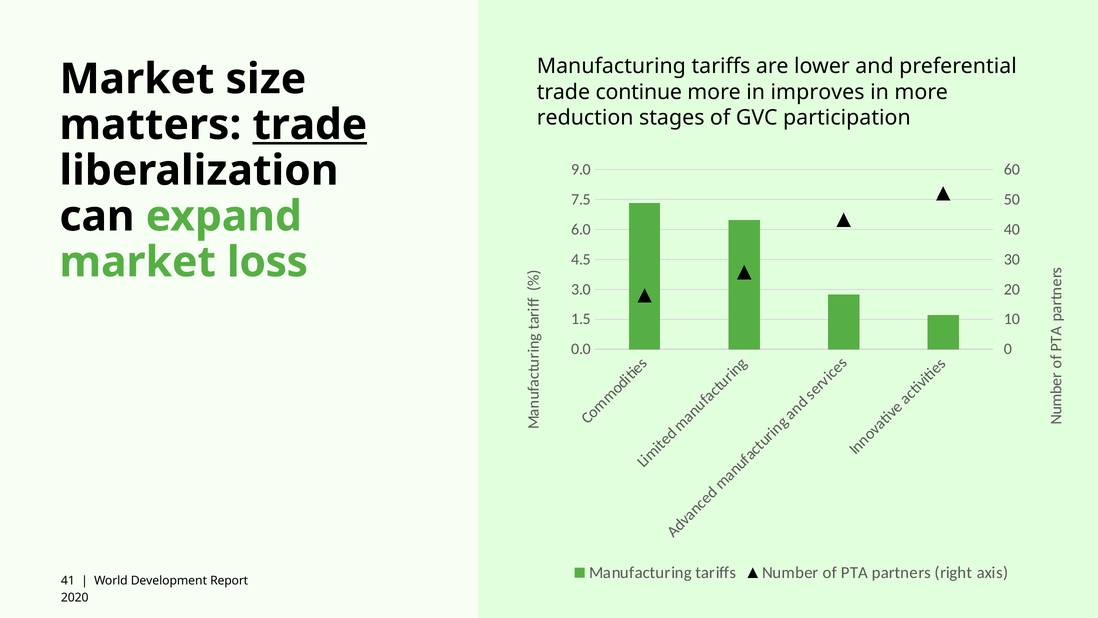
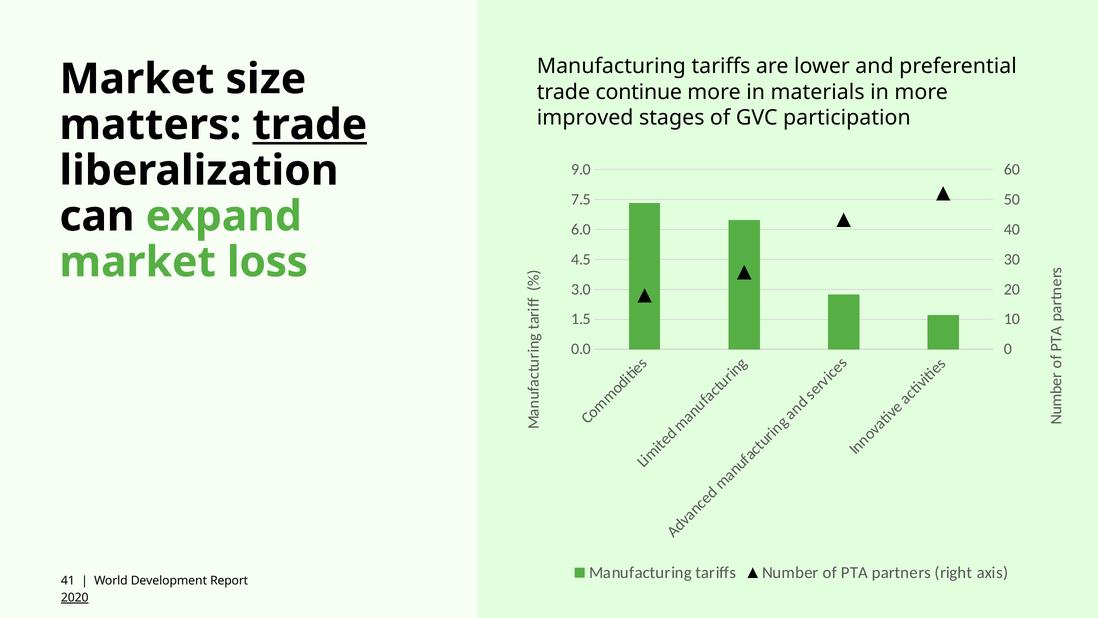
improves: improves -> materials (818, 92)
reduction: reduction -> improved (585, 118)
2020 underline: none -> present (75, 597)
